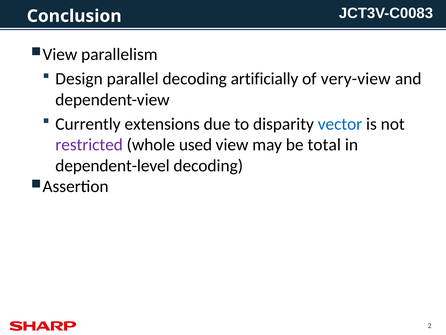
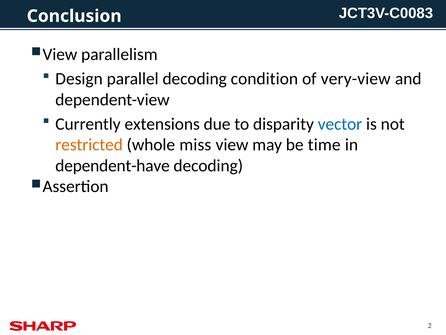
artificially: artificially -> condition (264, 79)
restricted colour: purple -> orange (89, 145)
used: used -> miss (195, 145)
total: total -> time (324, 145)
dependent-level: dependent-level -> dependent-have (113, 165)
